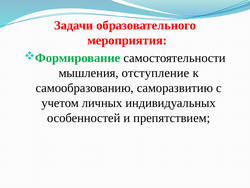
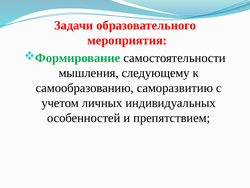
отступление: отступление -> следующему (156, 73)
